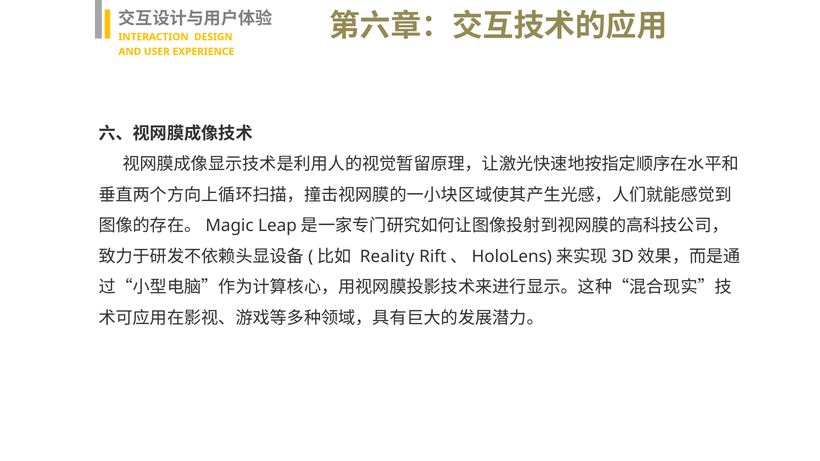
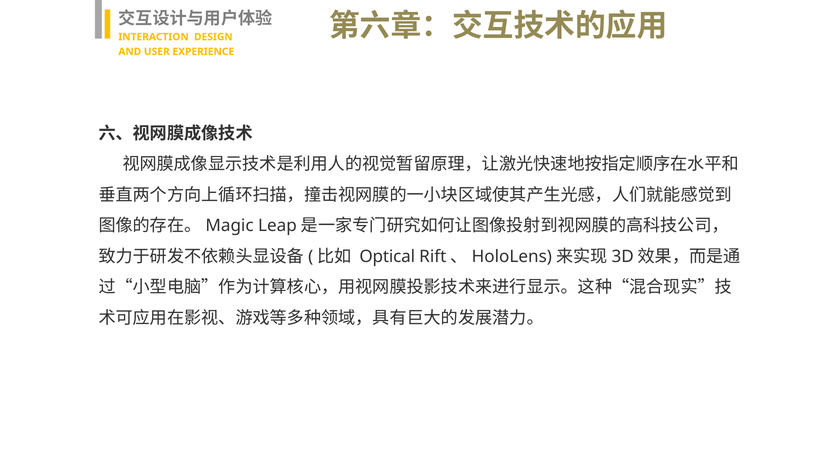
Reality: Reality -> Optical (387, 257)
